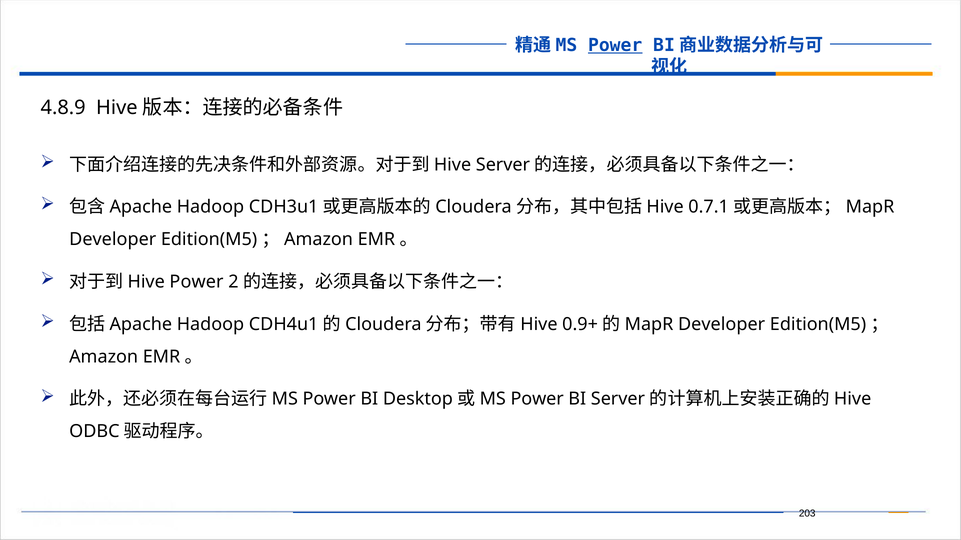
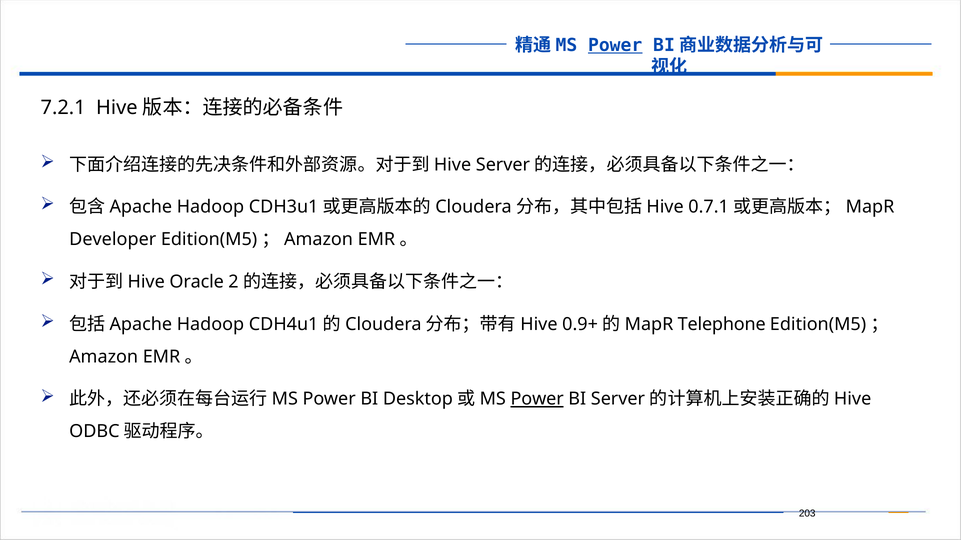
4.8.9: 4.8.9 -> 7.2.1 (63, 108)
Power: Power -> Oracle (197, 282)
Developer: Developer -> Telephone (722, 325)
Power underline: none -> present (537, 399)
